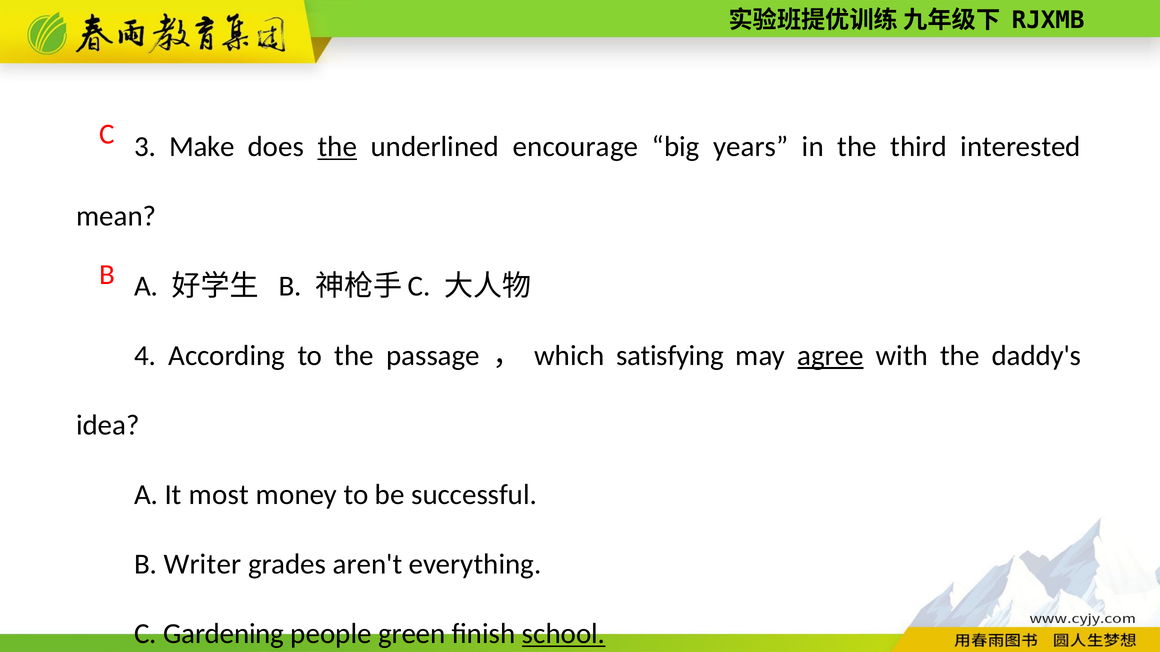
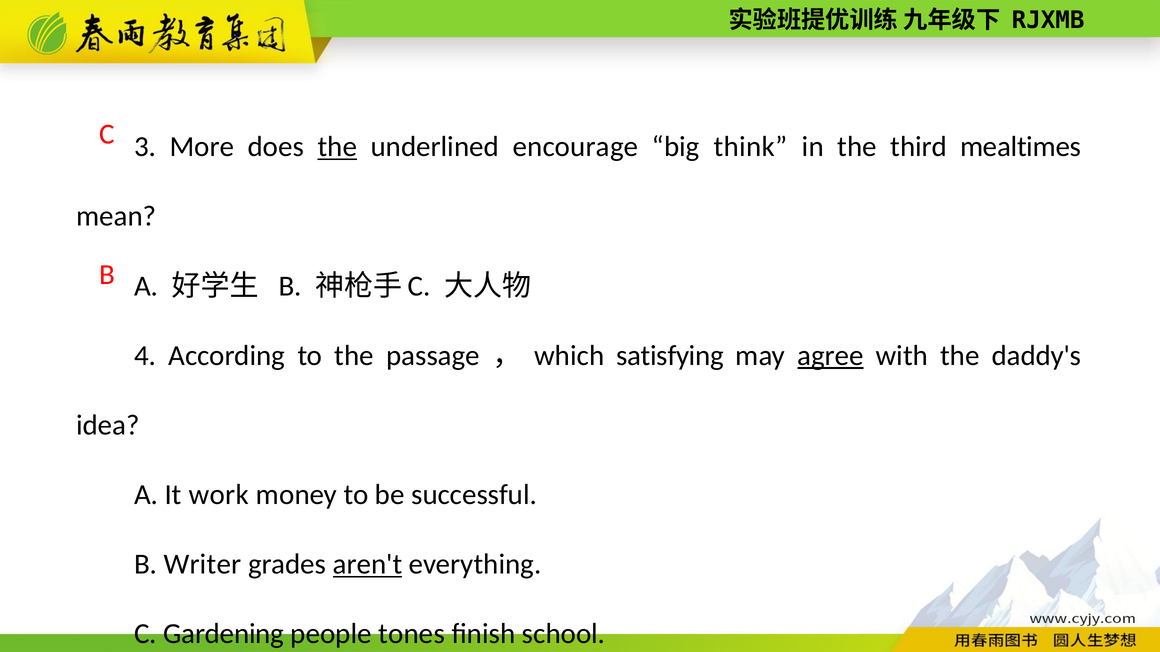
Make: Make -> More (202, 147)
years: years -> think (751, 147)
interested: interested -> mealtimes (1021, 147)
most: most -> work (219, 495)
aren't underline: none -> present (367, 565)
green: green -> tones (412, 634)
school underline: present -> none (564, 634)
